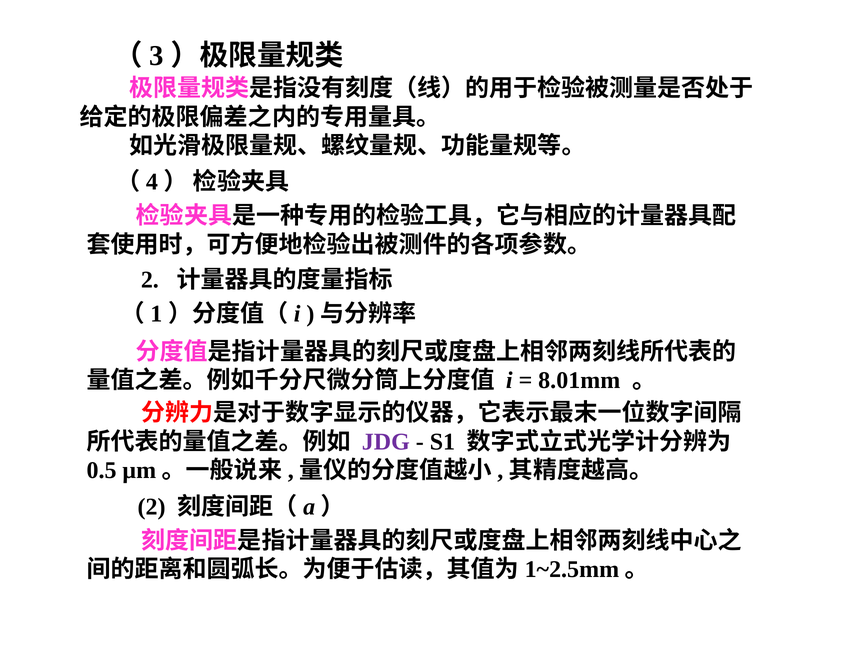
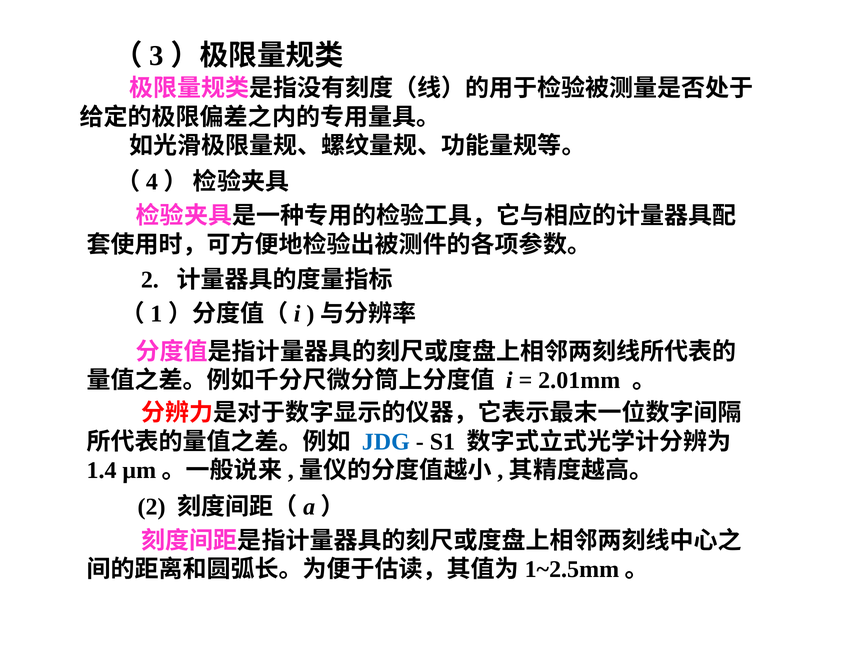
8.01mm: 8.01mm -> 2.01mm (579, 381)
JDG colour: purple -> blue (386, 442)
0.5: 0.5 -> 1.4 (102, 471)
